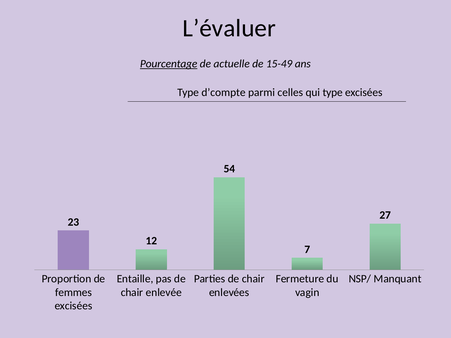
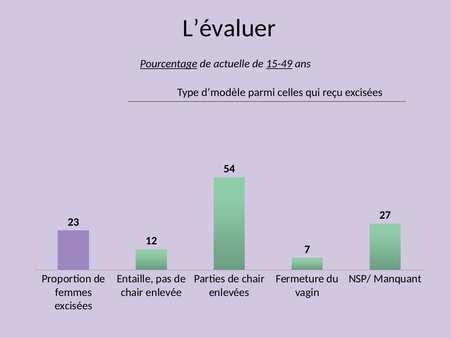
15-49 underline: none -> present (279, 64)
d’compte: d’compte -> d’modèle (223, 92)
qui type: type -> reçu (333, 92)
